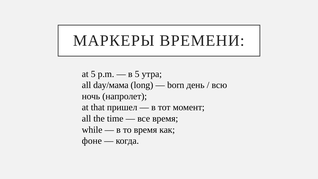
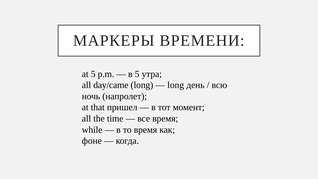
day/мама: day/мама -> day/came (111, 85)
born: born -> long (176, 85)
